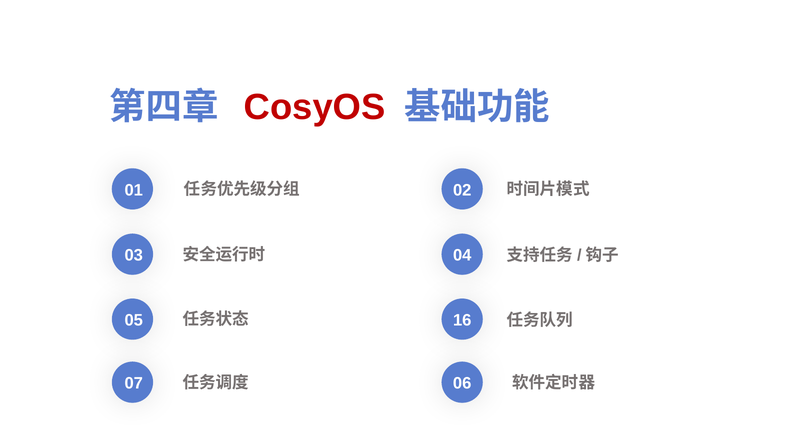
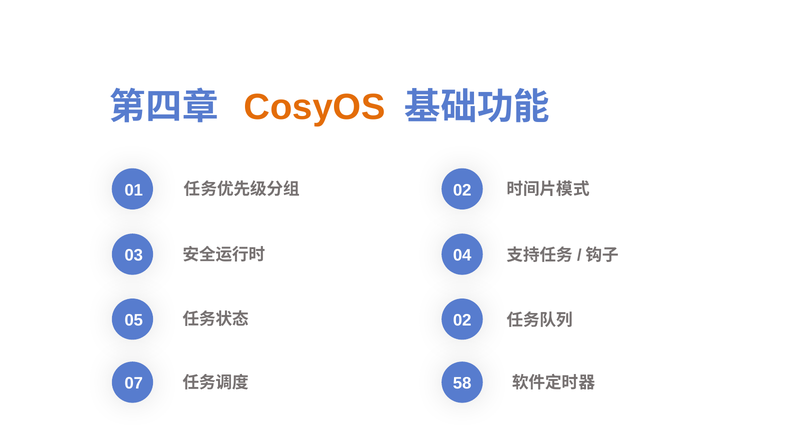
CosyOS colour: red -> orange (315, 107)
16: 16 -> 02 (462, 320)
06: 06 -> 58 (462, 383)
